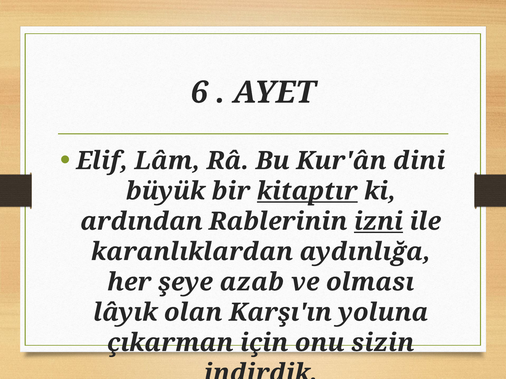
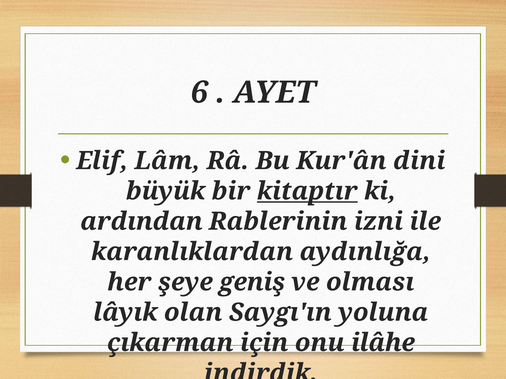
izni underline: present -> none (378, 222)
azab: azab -> geniş (252, 282)
Karşı'ın: Karşı'ın -> Saygı'ın (280, 313)
sizin: sizin -> ilâhe (383, 343)
